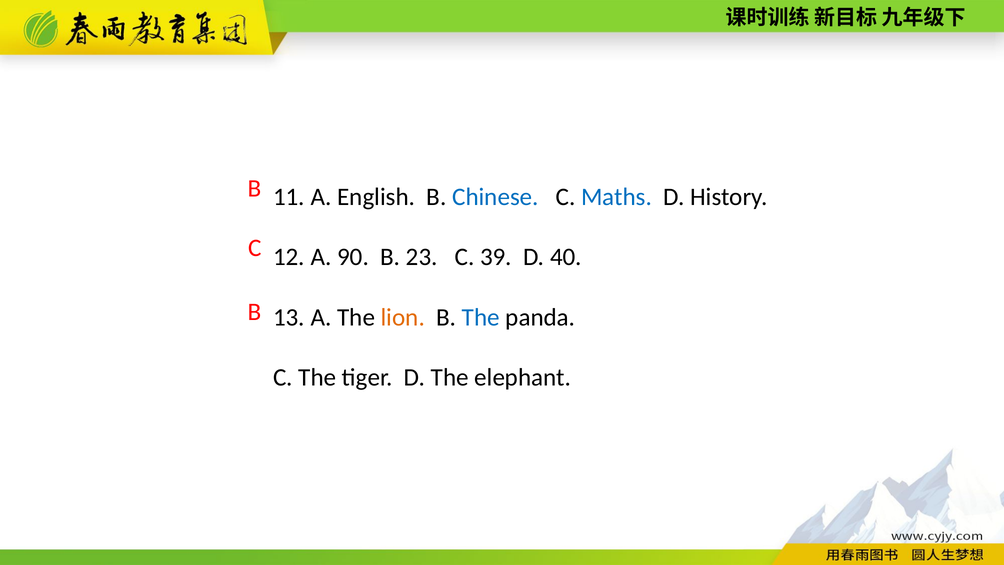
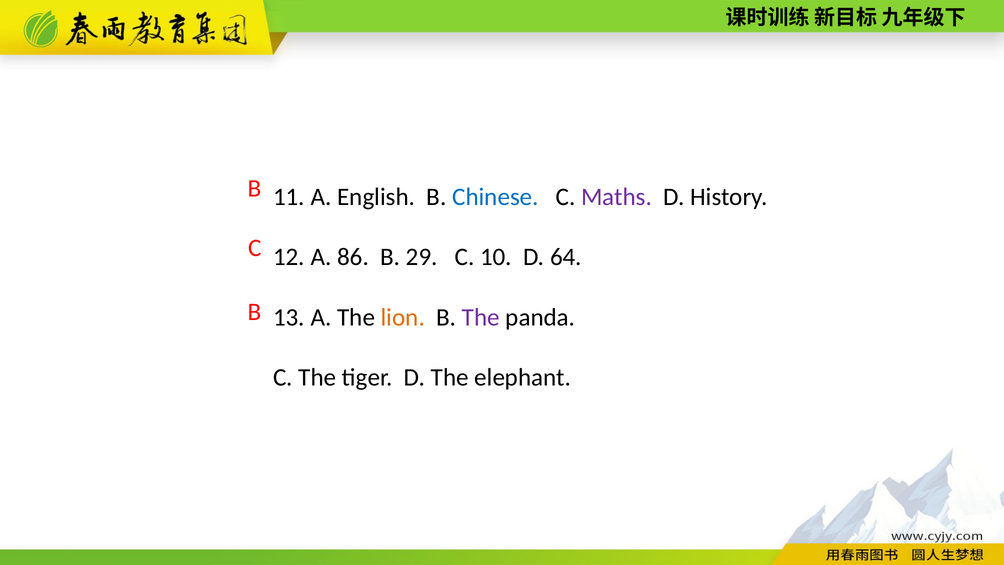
Maths colour: blue -> purple (617, 197)
90: 90 -> 86 (353, 257)
23: 23 -> 29 (422, 257)
39: 39 -> 10 (496, 257)
40: 40 -> 64 (566, 257)
The colour: blue -> purple (481, 317)
